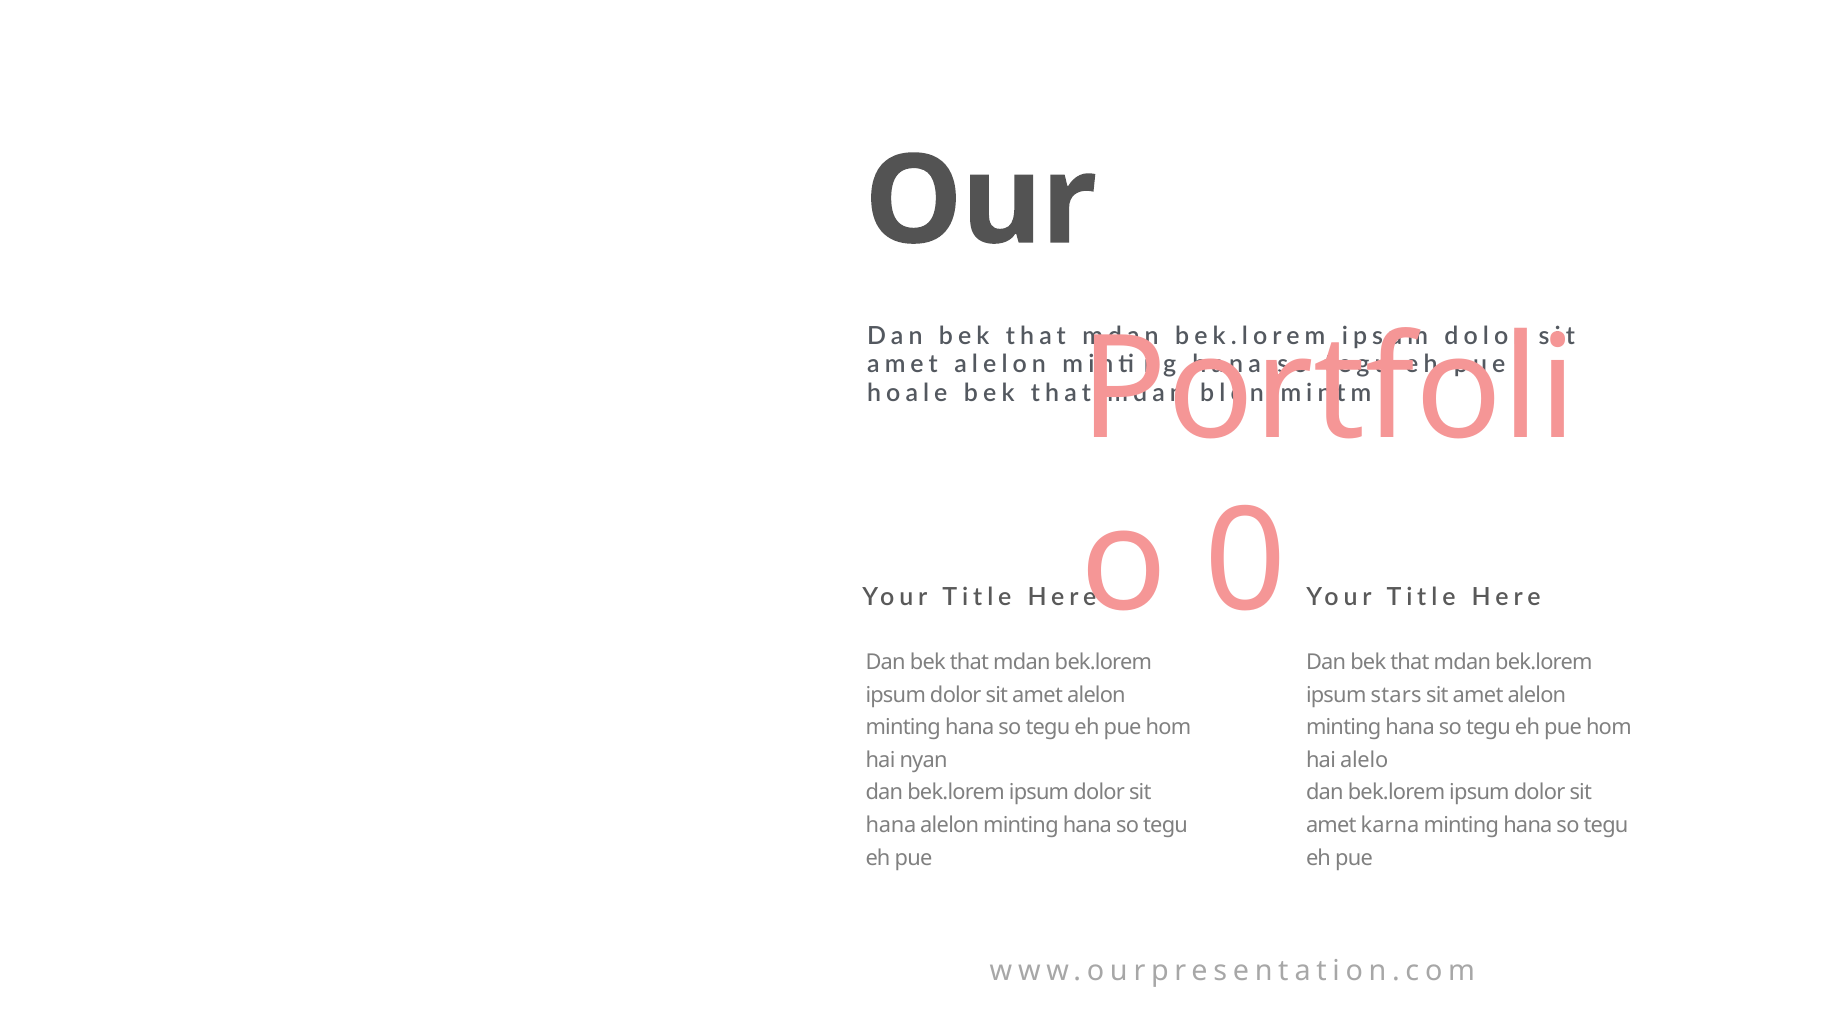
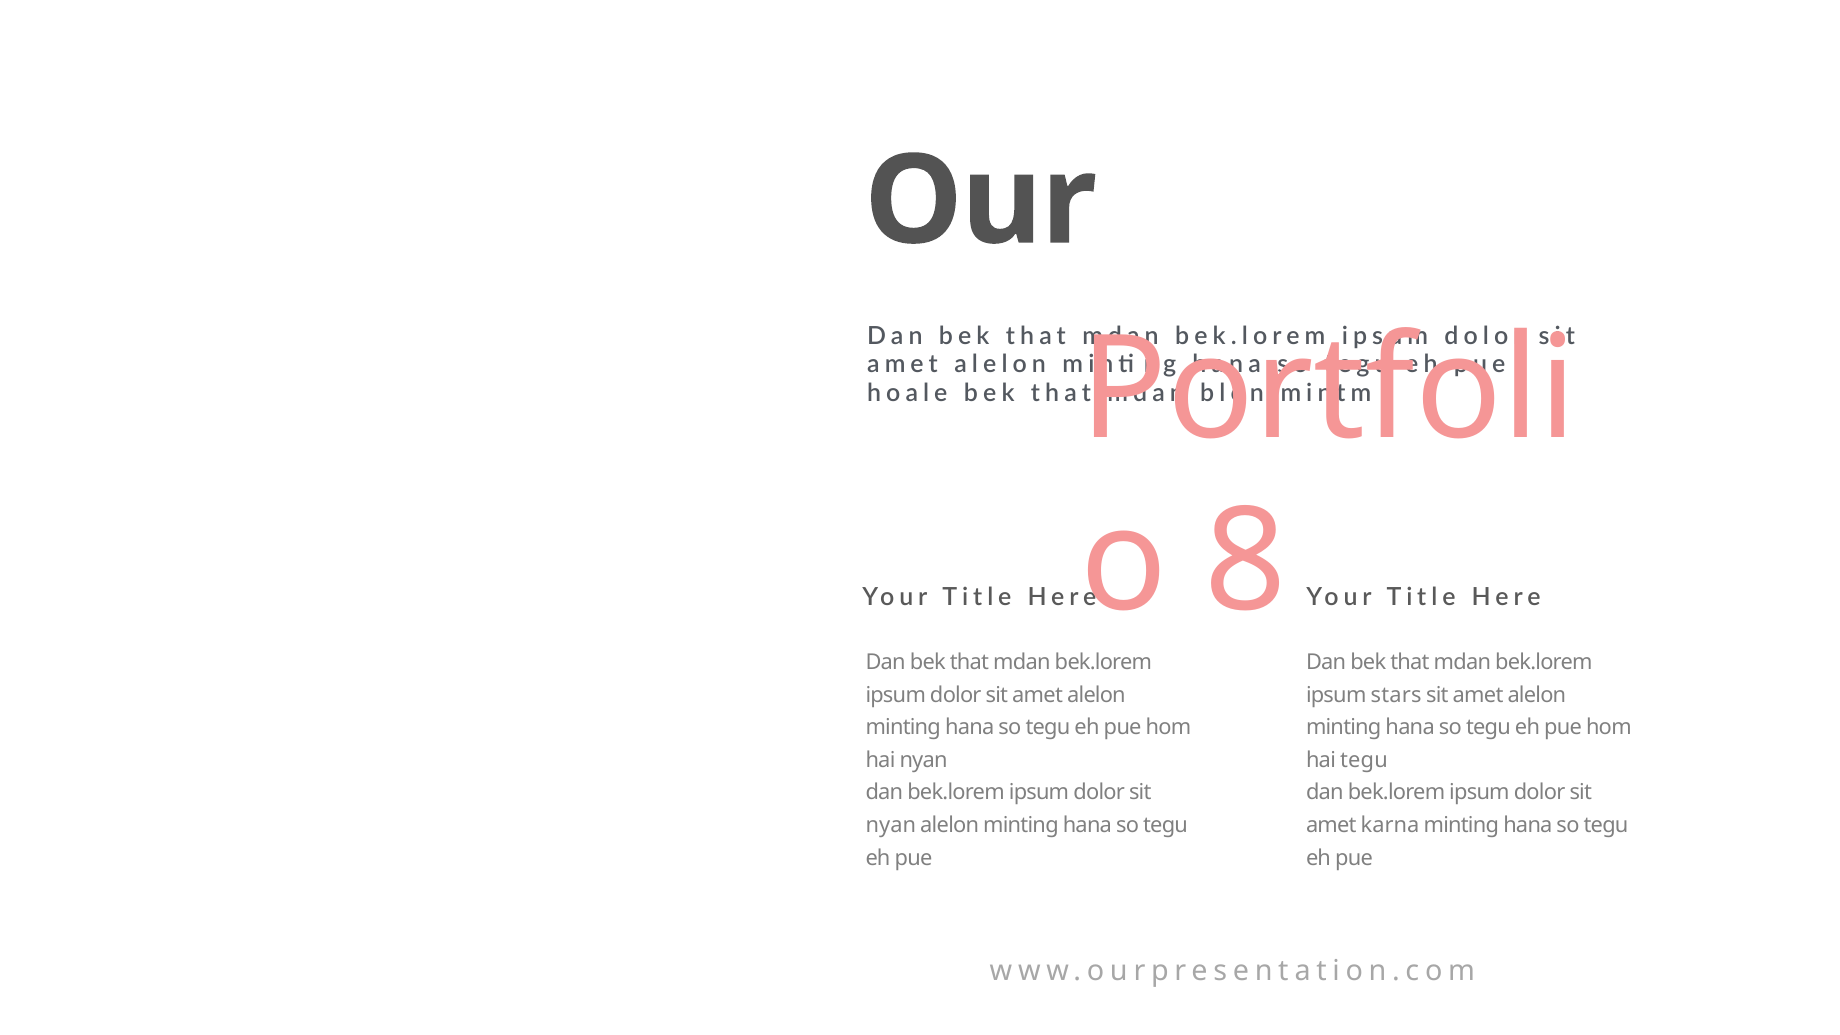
0: 0 -> 8 (1246, 562)
hai alelo: alelo -> tegu (1364, 760)
hana: hana -> nyan (891, 825)
